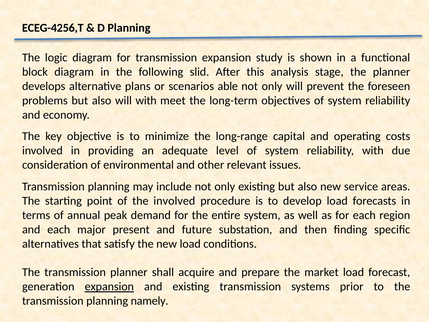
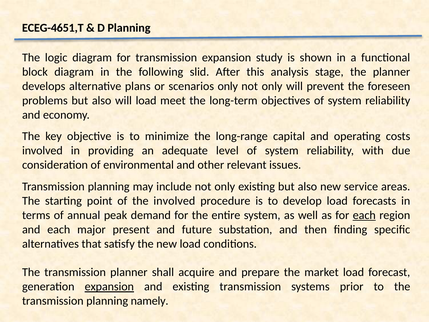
ECEG-4256,T: ECEG-4256,T -> ECEG-4651,T (53, 28)
scenarios able: able -> only (228, 86)
will with: with -> load (146, 100)
each underline: none -> present (364, 215)
